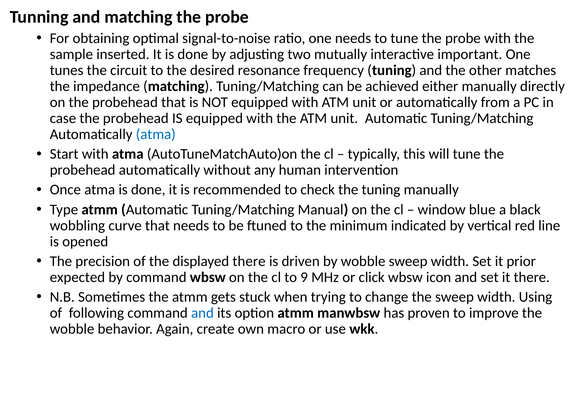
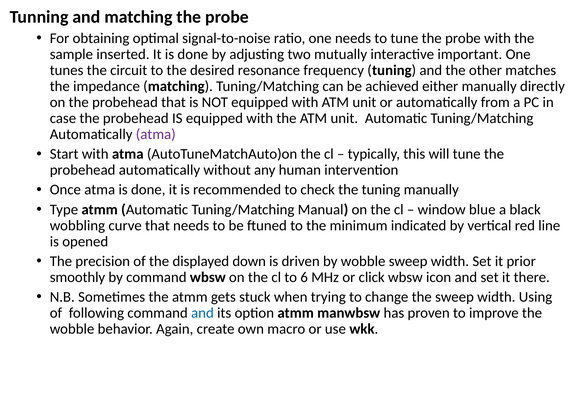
atma colour: blue -> purple (156, 134)
displayed there: there -> down (249, 261)
expected: expected -> smoothly (77, 277)
9: 9 -> 6 (304, 277)
